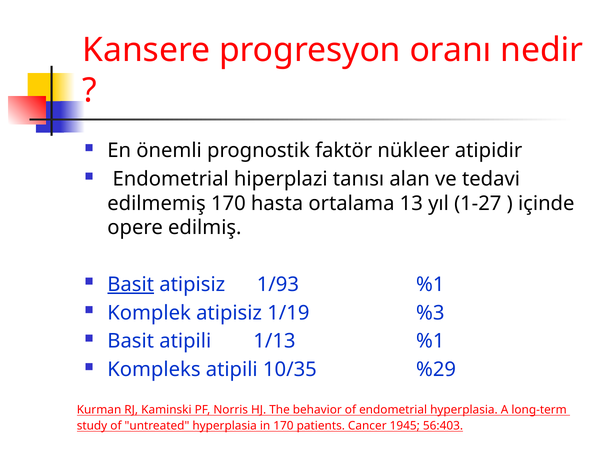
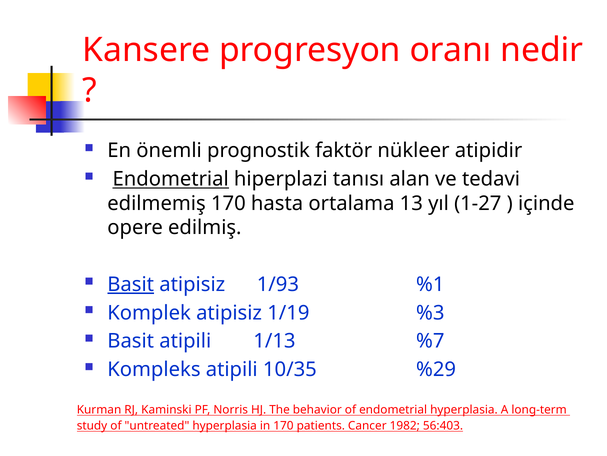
Endometrial underline: none -> present (171, 179)
1/13 %1: %1 -> %7 (430, 341)
1945: 1945 -> 1982 (405, 425)
